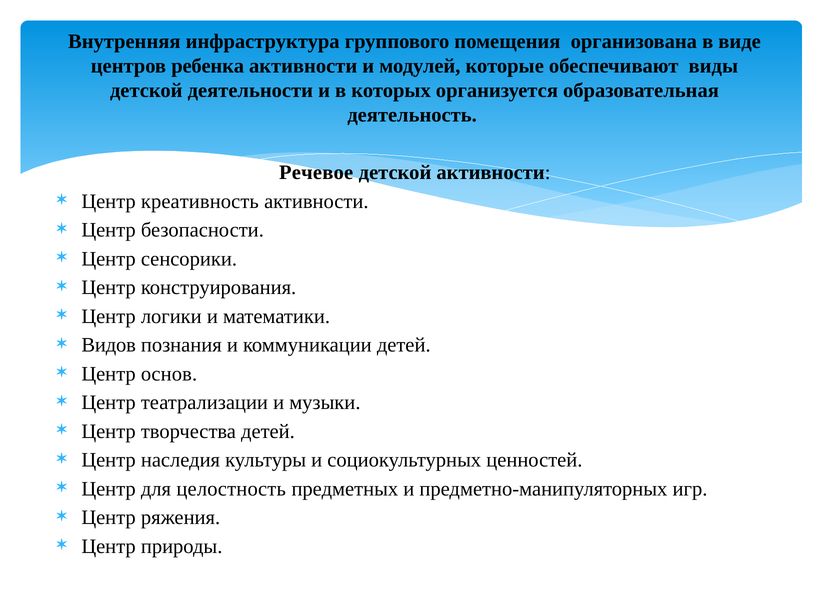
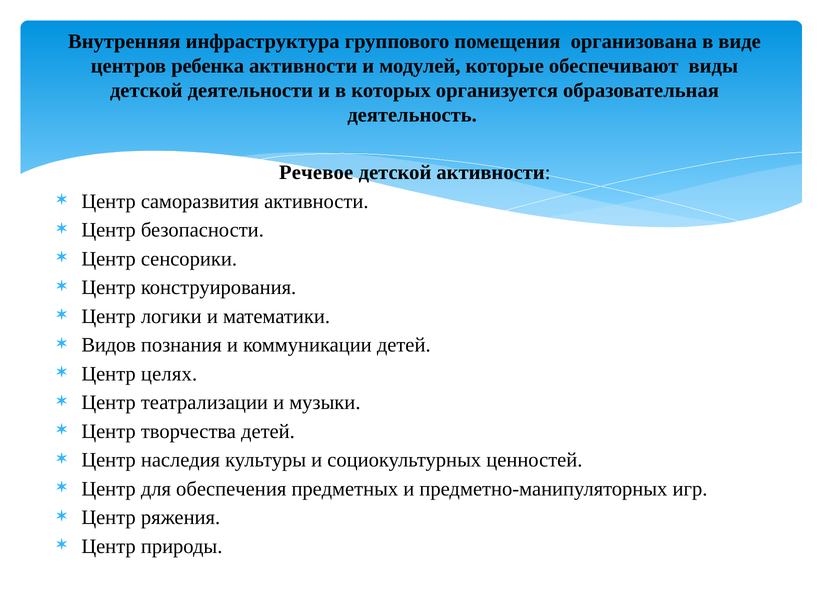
креативность: креативность -> саморазвития (200, 202)
основ: основ -> целях (169, 374)
целостность: целостность -> обеспечения (231, 489)
